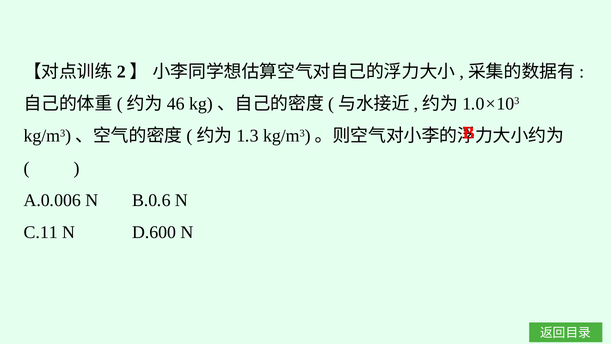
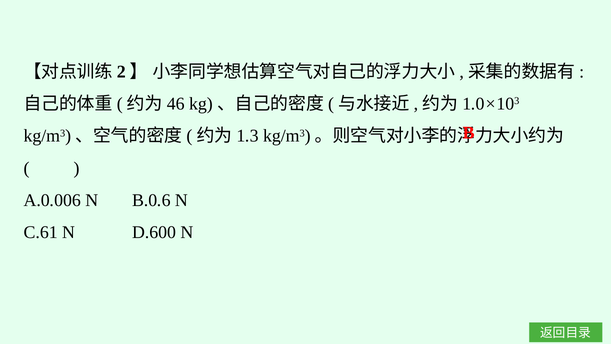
C.11: C.11 -> C.61 (41, 232)
